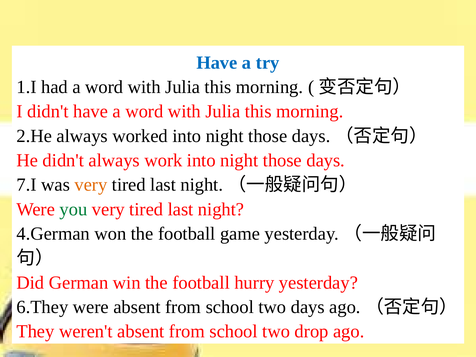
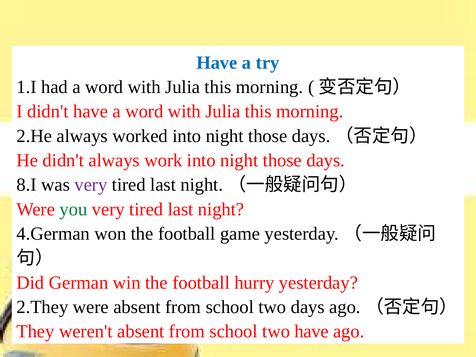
7.I: 7.I -> 8.I (27, 185)
very colour: orange -> purple (91, 185)
6.They: 6.They -> 2.They (42, 307)
two drop: drop -> have (312, 331)
